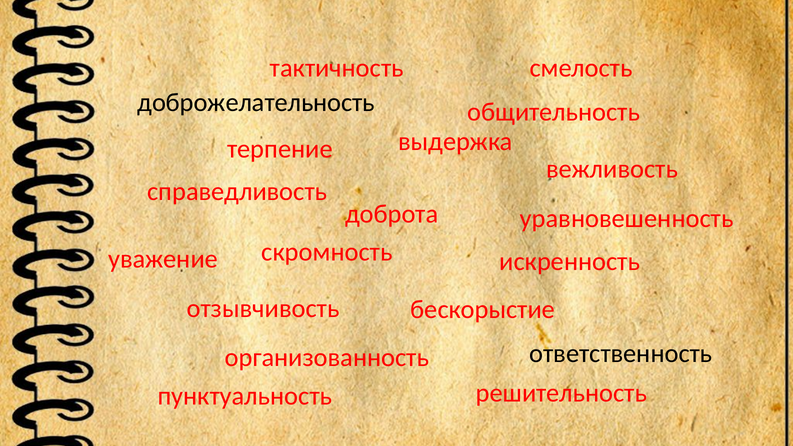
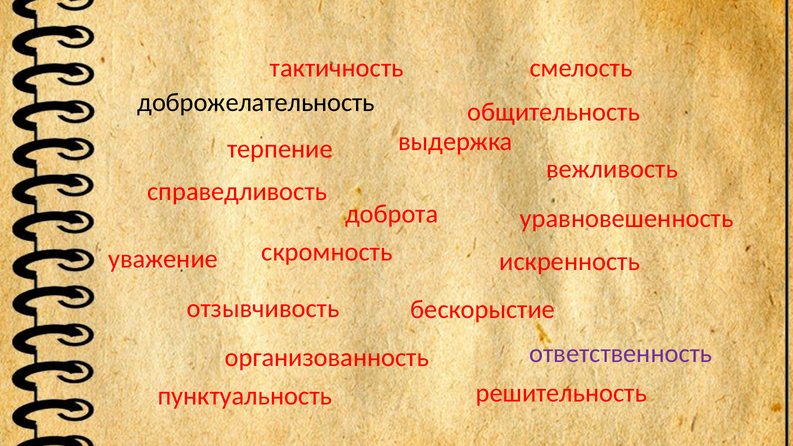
ответственность colour: black -> purple (621, 353)
